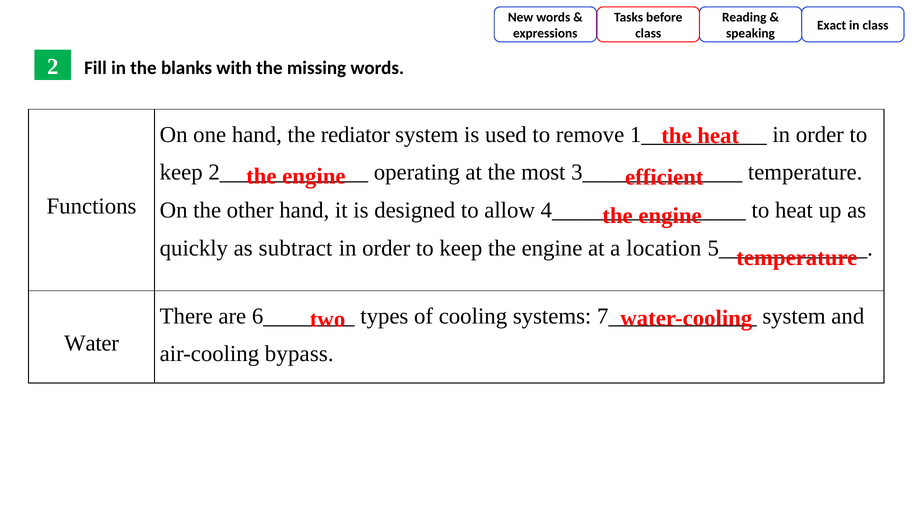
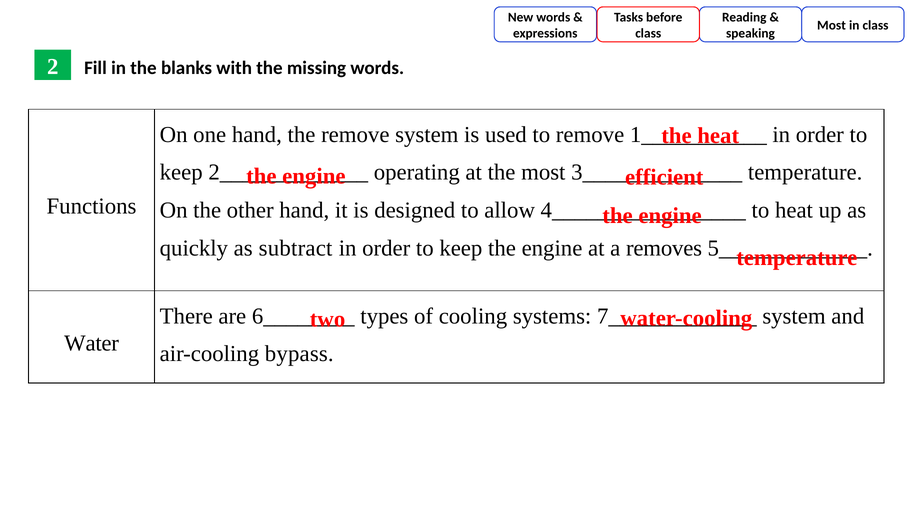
Exact: Exact -> Most (832, 25)
the rediator: rediator -> remove (355, 135)
location: location -> removes (664, 248)
